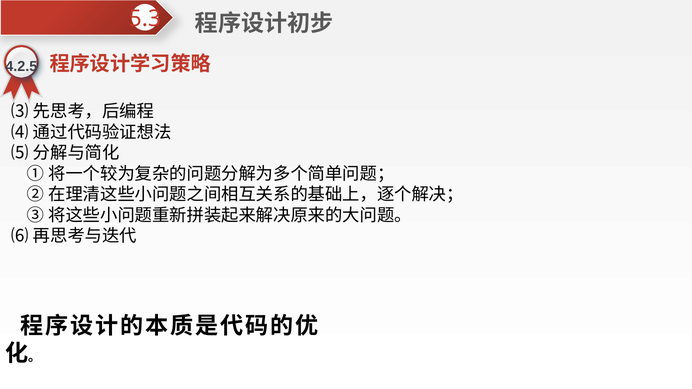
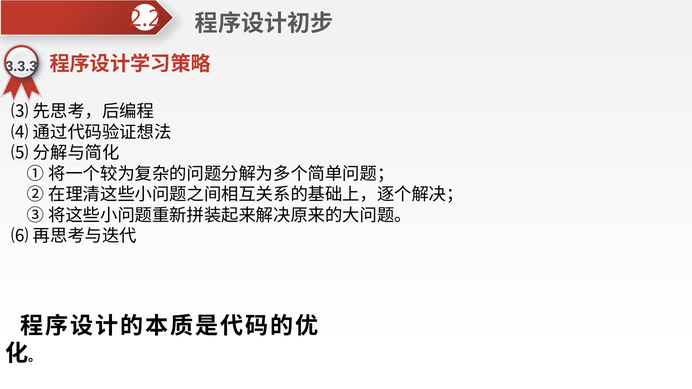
5.3: 5.3 -> 2.2 (145, 19)
4.2.5: 4.2.5 -> 3.3.3 (21, 66)
